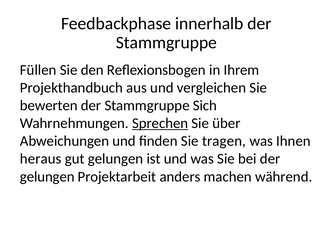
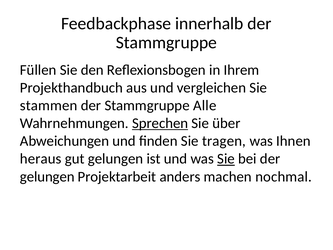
bewerten: bewerten -> stammen (49, 105)
Sich: Sich -> Alle (205, 105)
Sie underline: none -> present (226, 159)
während: während -> nochmal (284, 176)
